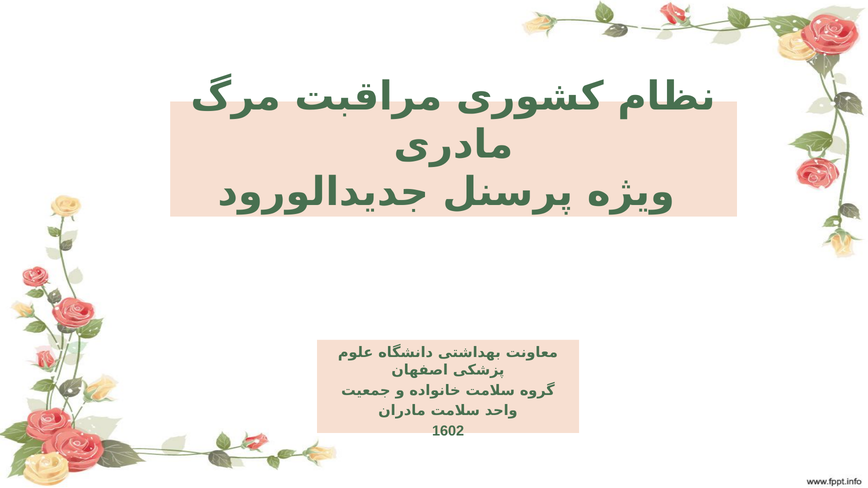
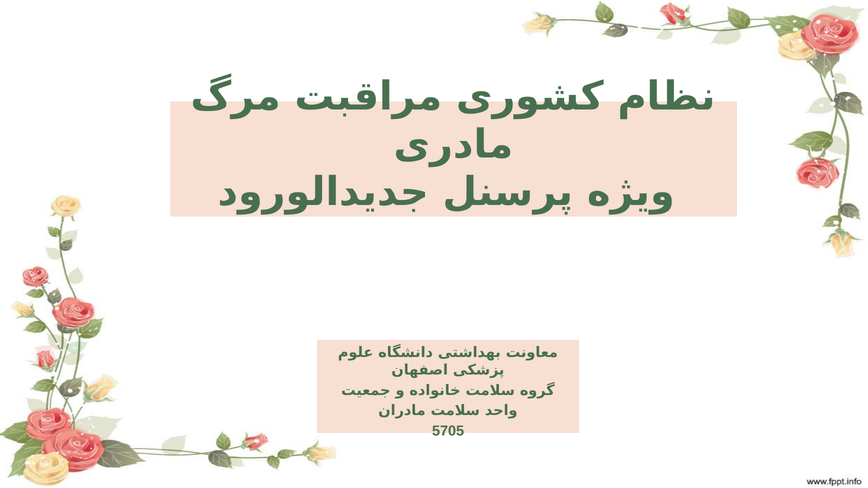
1602: 1602 -> 5705 (448, 431)
